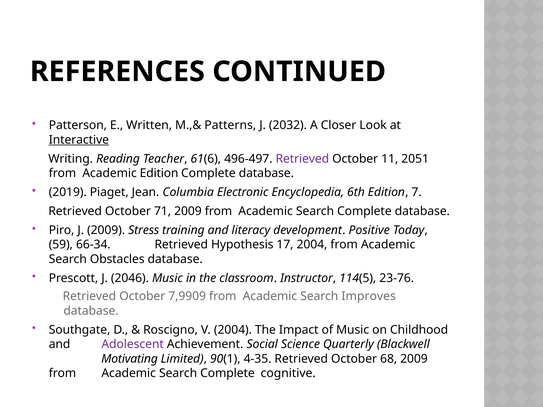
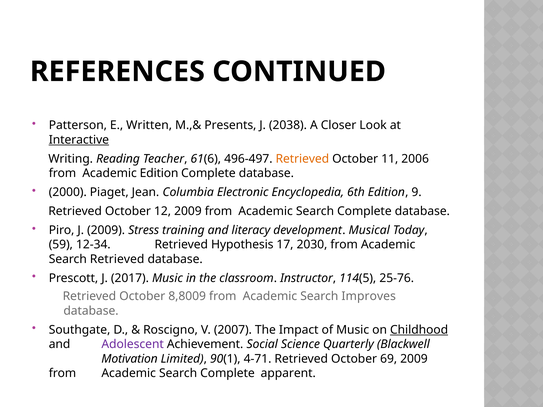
Patterns: Patterns -> Presents (230, 125)
2032: 2032 -> 2038 (288, 125)
Retrieved colour: purple -> orange (302, 159)
2051: 2051 -> 2006 (415, 159)
2019: 2019 -> 2000 (68, 192)
7: 7 -> 9 (417, 192)
71: 71 -> 12 (163, 211)
Positive: Positive -> Musical (369, 230)
66-34: 66-34 -> 12-34 (93, 245)
17 2004: 2004 -> 2030 (312, 245)
Search Obstacles: Obstacles -> Retrieved (117, 259)
2046: 2046 -> 2017 (130, 278)
23-76: 23-76 -> 25-76 (397, 278)
7,9909: 7,9909 -> 8,8009 (187, 296)
V 2004: 2004 -> 2007 (233, 330)
Childhood underline: none -> present (419, 330)
Motivating: Motivating -> Motivation (130, 359)
4-35: 4-35 -> 4-71 (258, 359)
68: 68 -> 69 (389, 359)
cognitive: cognitive -> apparent (288, 373)
